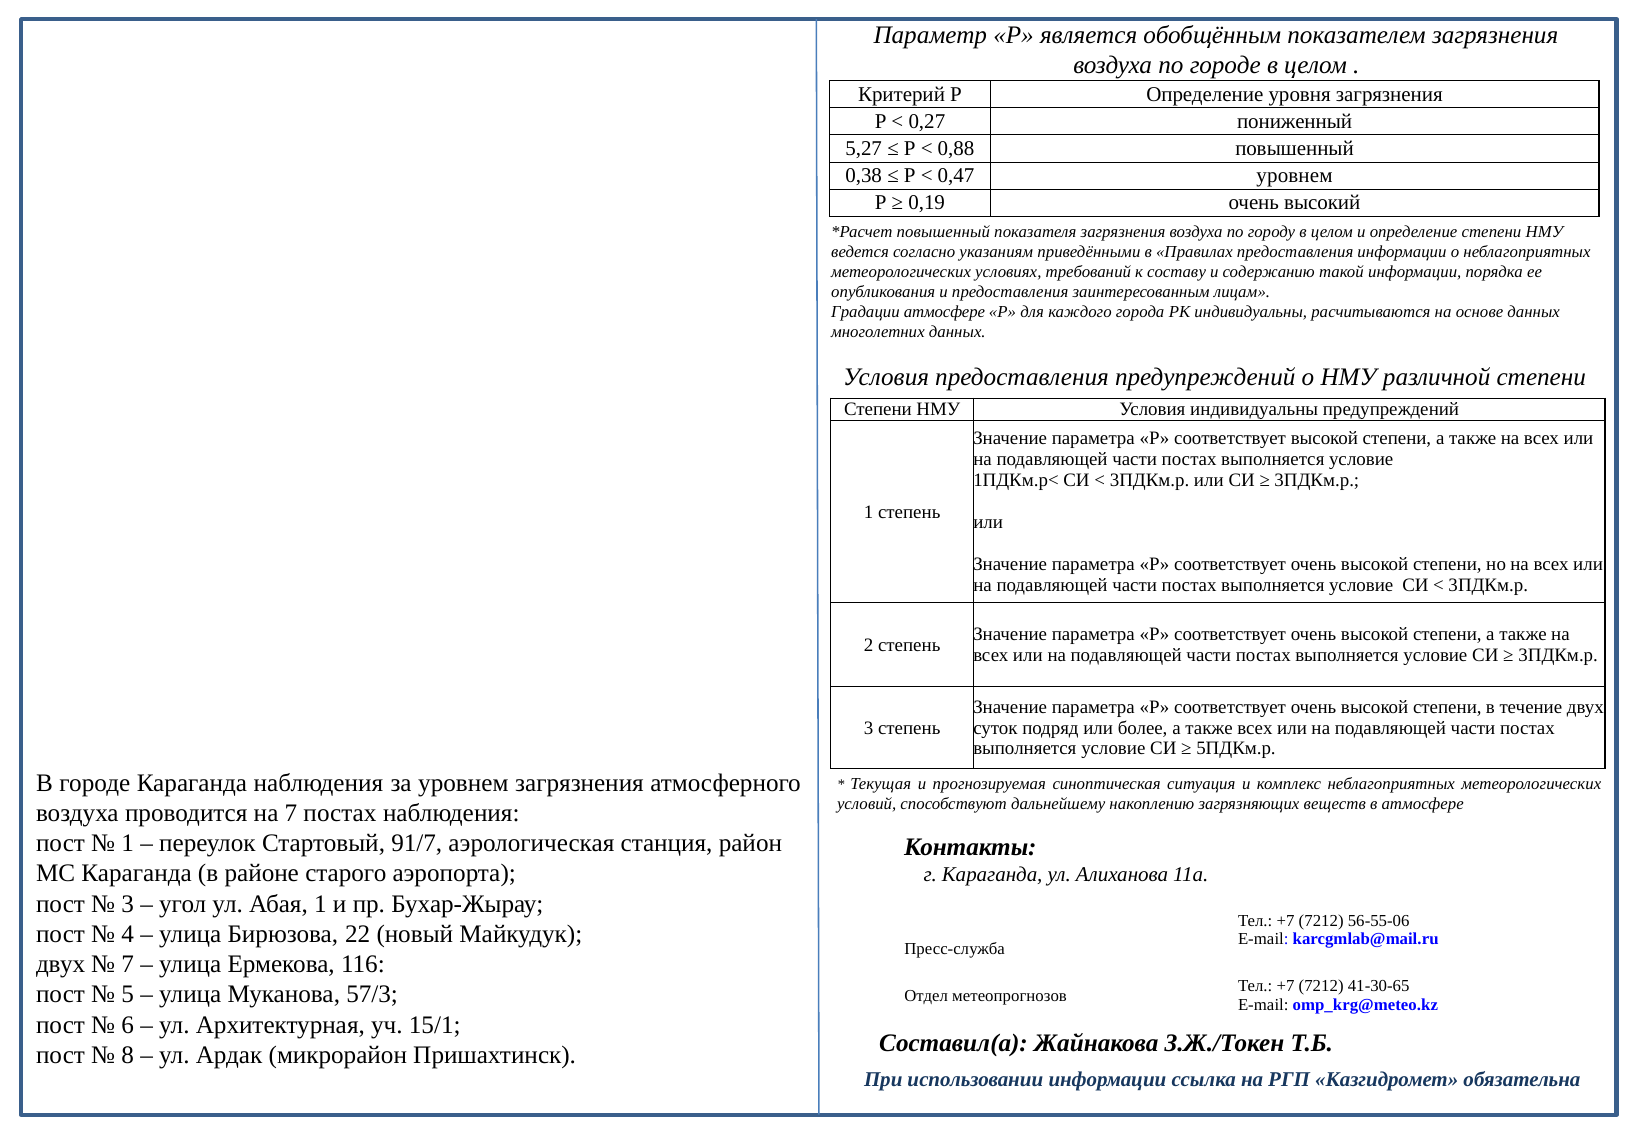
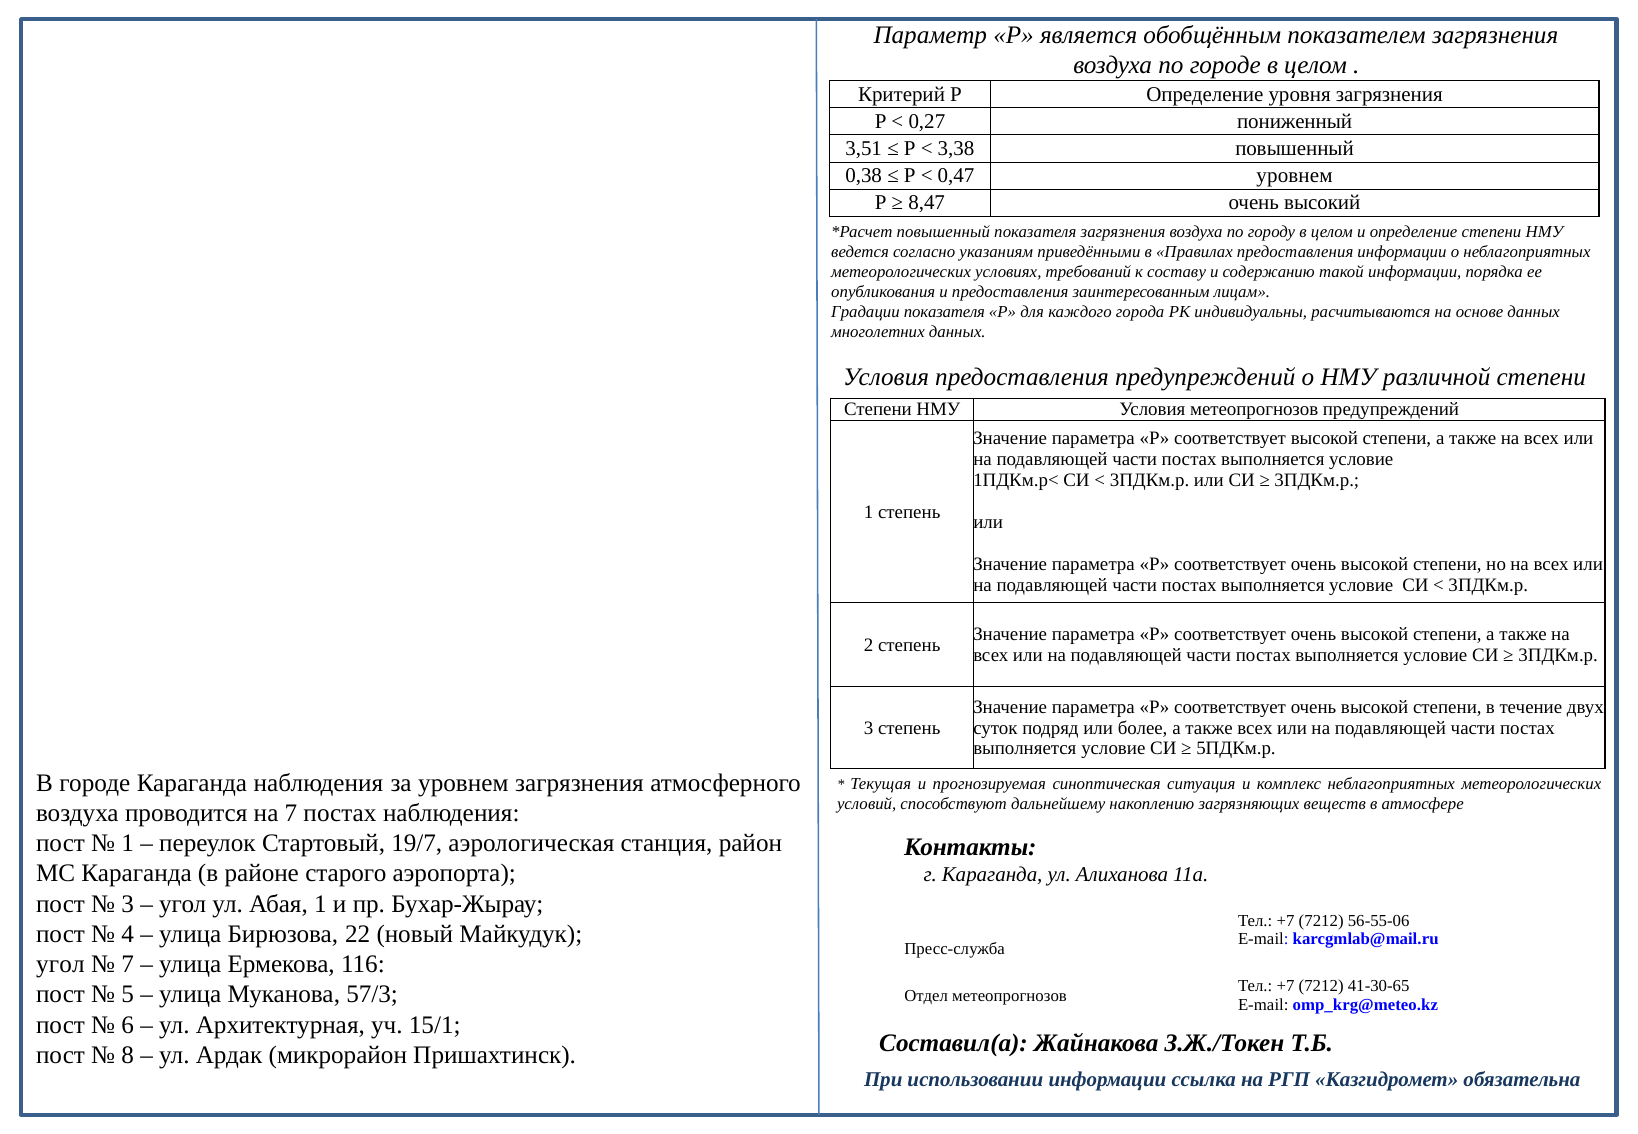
5,27: 5,27 -> 3,51 (864, 148)
0,88: 0,88 -> 3,38 (956, 148)
0,19: 0,19 -> 8,47 (927, 202)
Градации атмосфере: атмосфере -> показателя (944, 312)
Условия индивидуальны: индивидуальны -> метеопрогнозов (1254, 410)
91/7: 91/7 -> 19/7 (417, 843)
двух: двух -> угол (60, 964)
